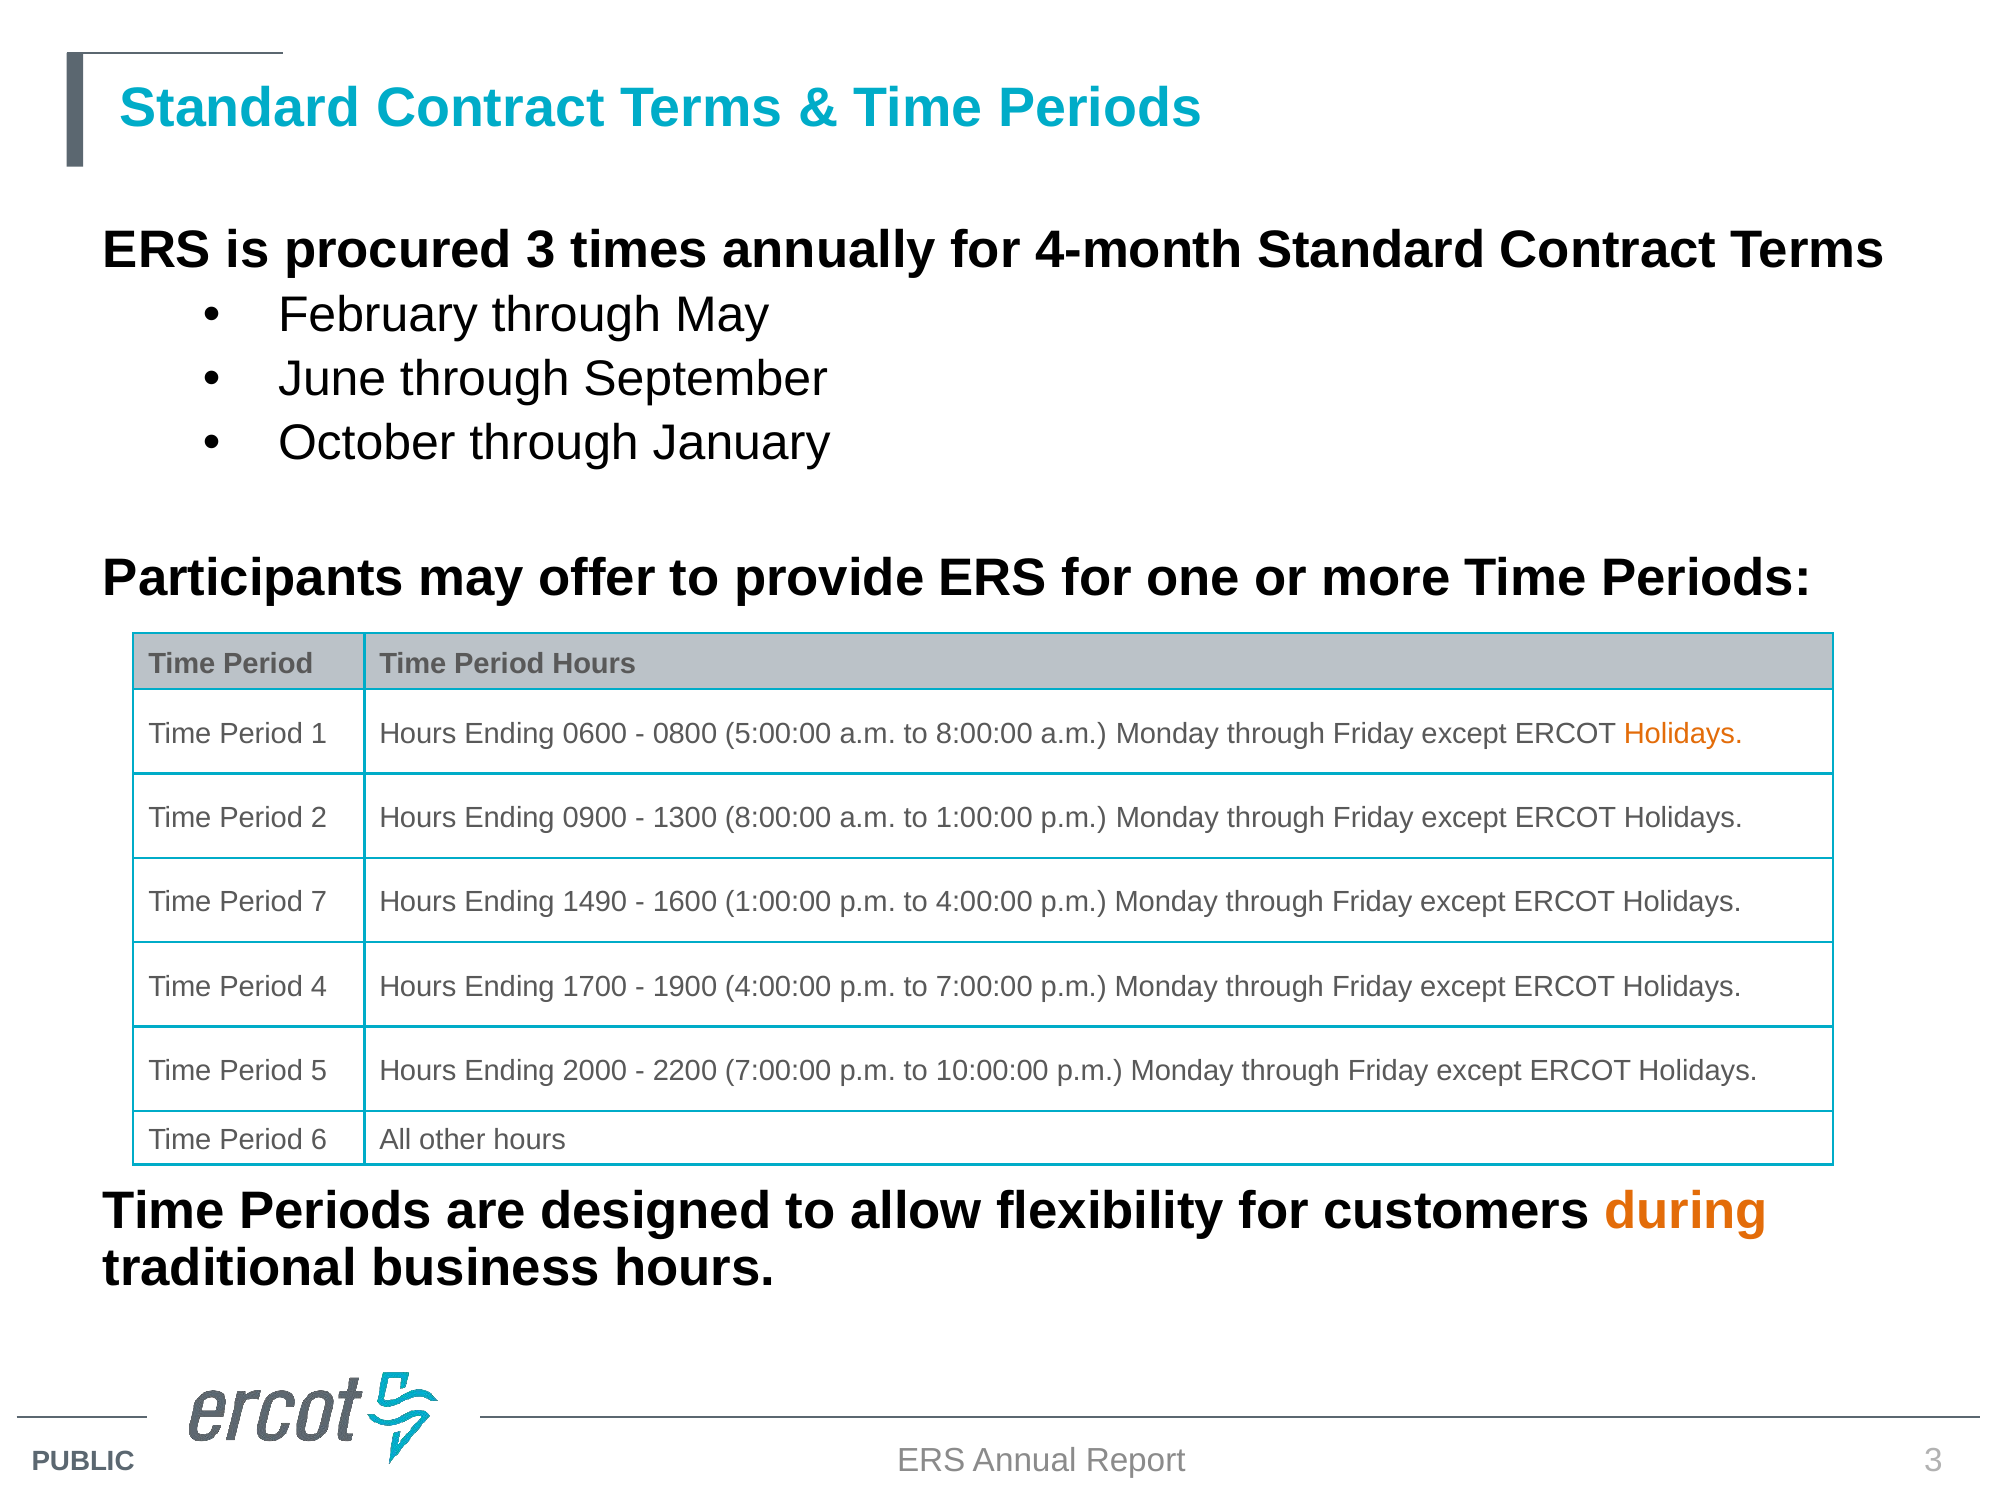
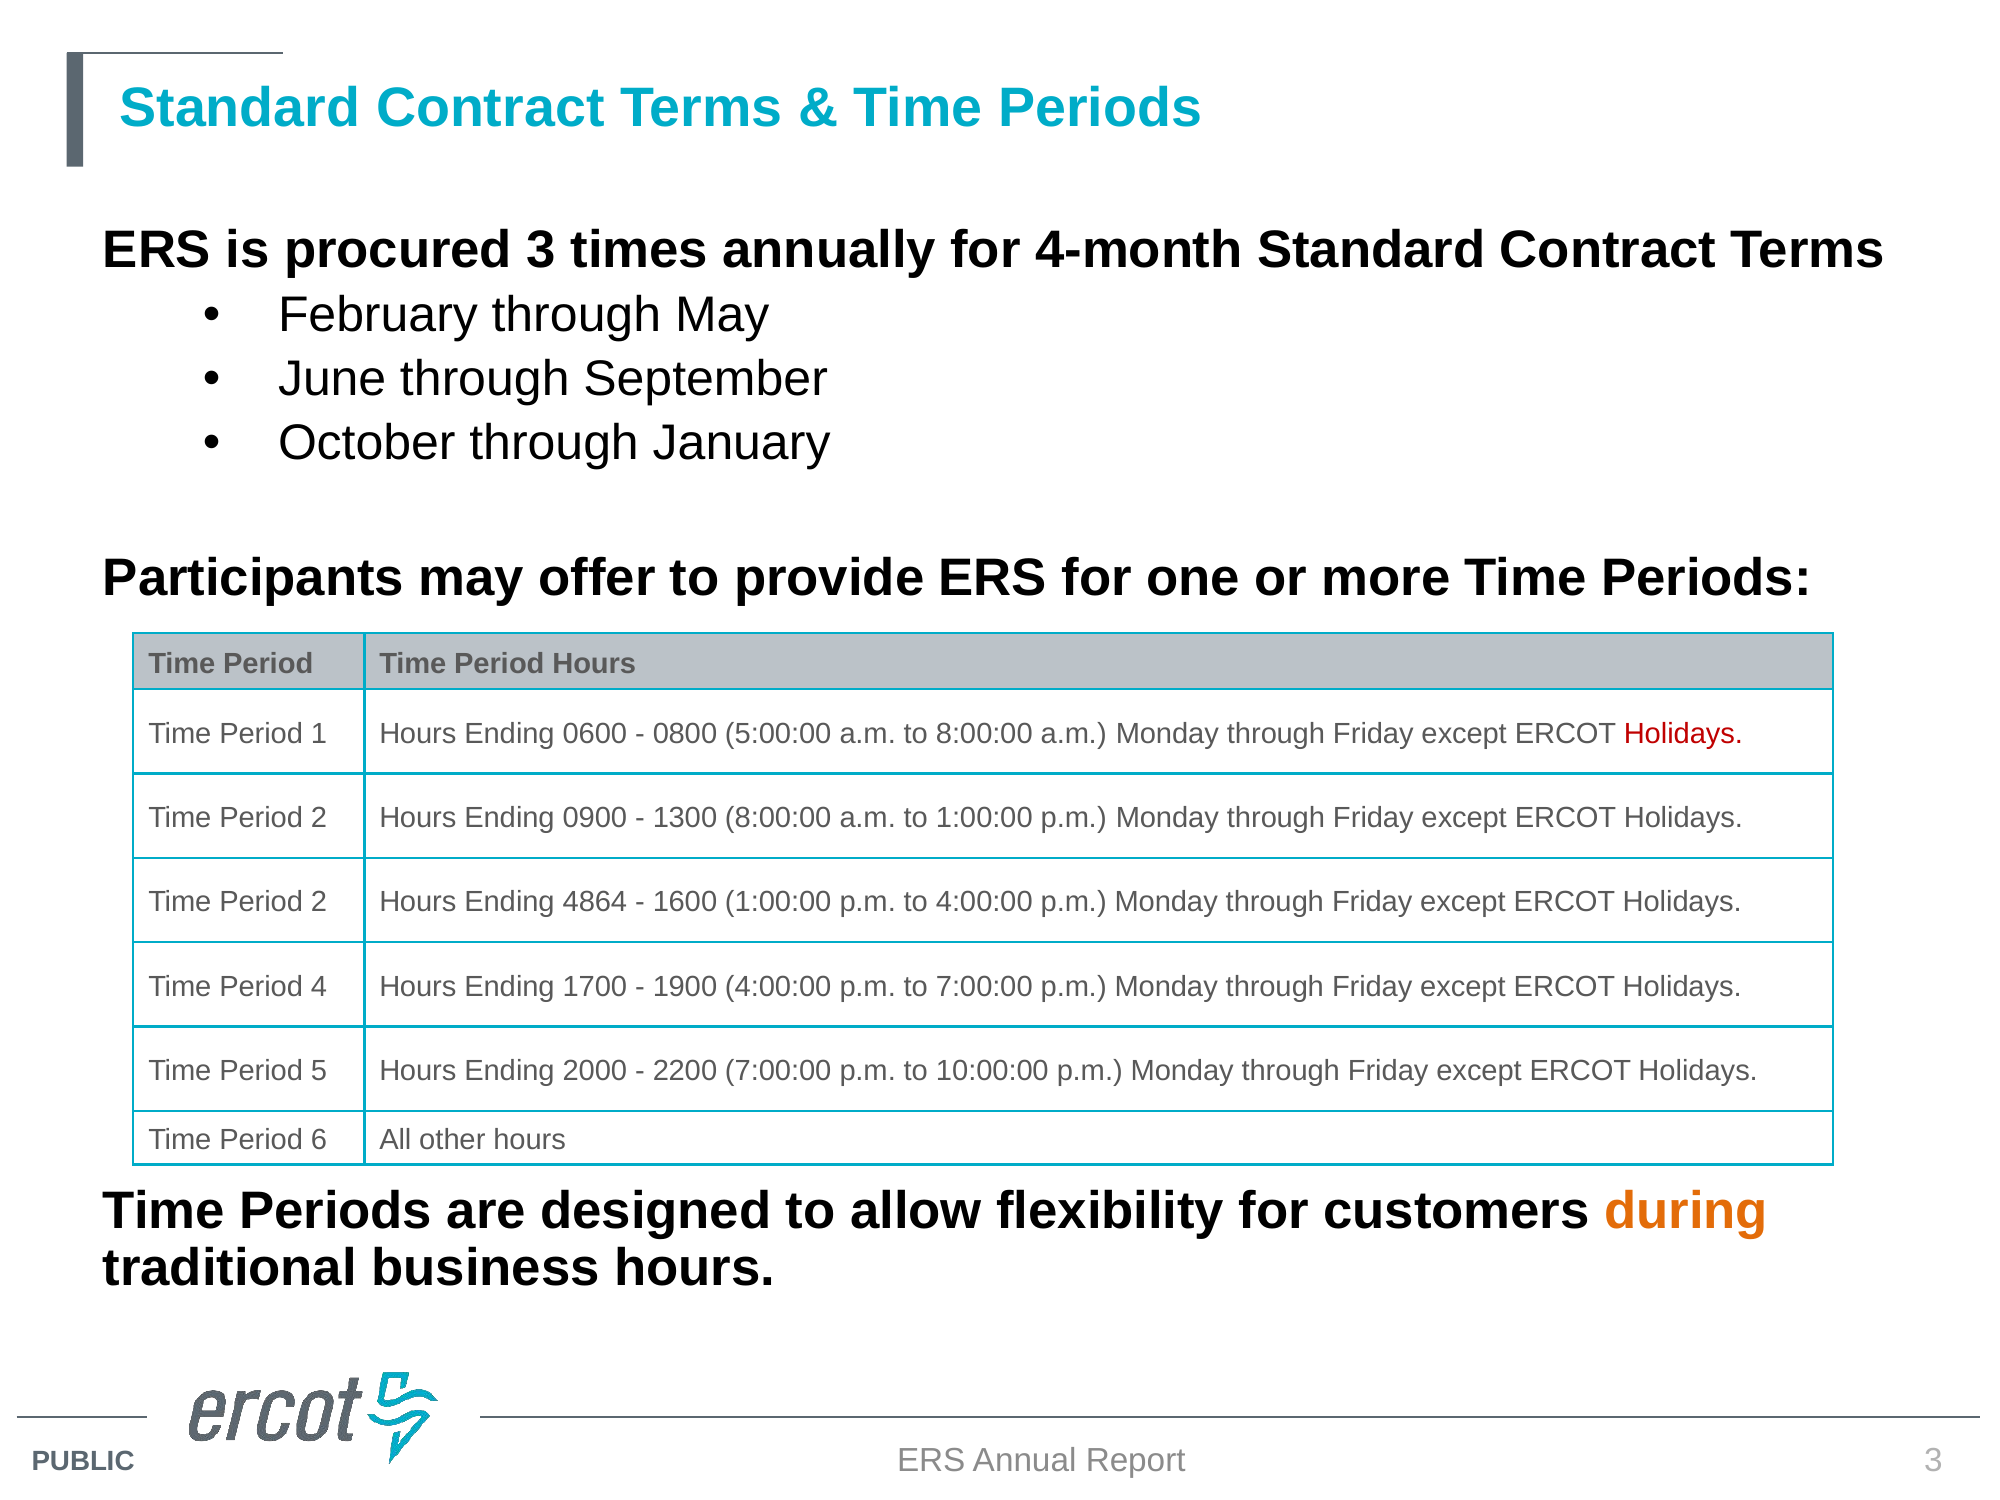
Holidays colour: orange -> red (1683, 734)
7: 7 -> 2 (319, 902)
1490: 1490 -> 4864 (595, 902)
